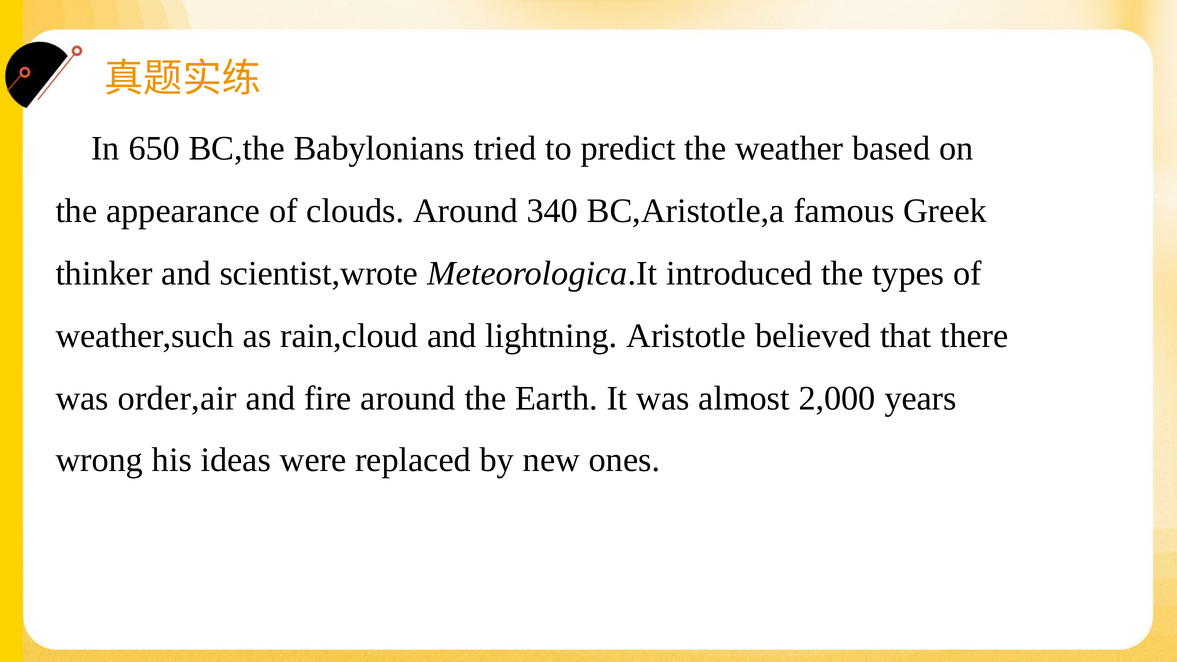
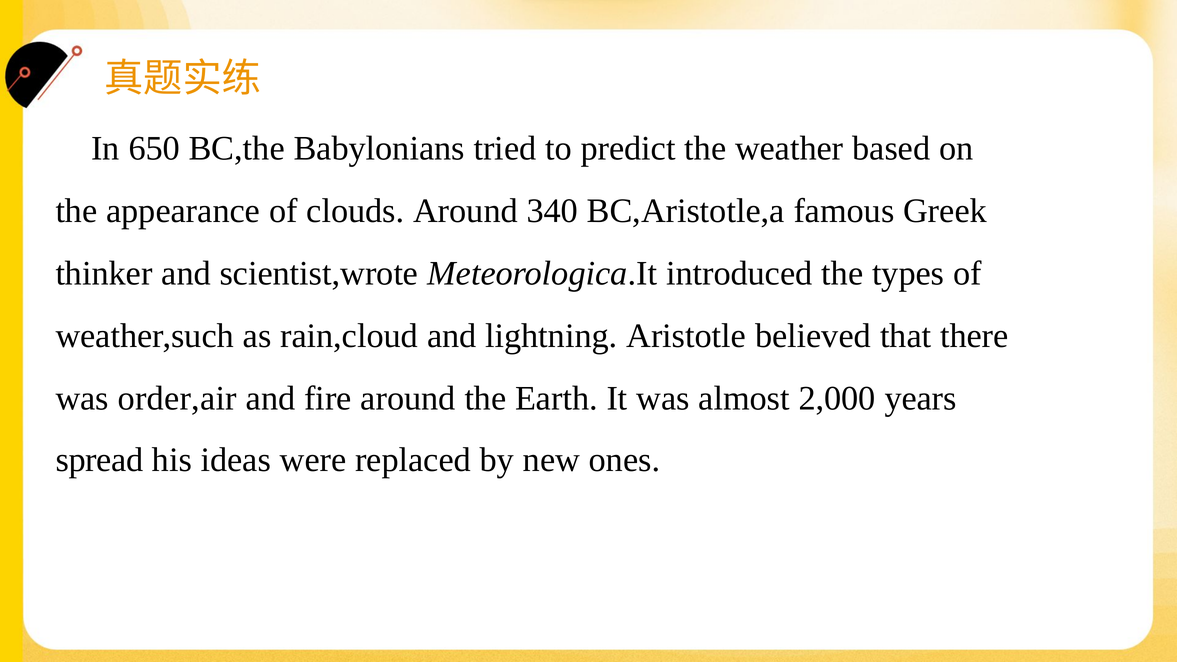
wrong: wrong -> spread (99, 460)
